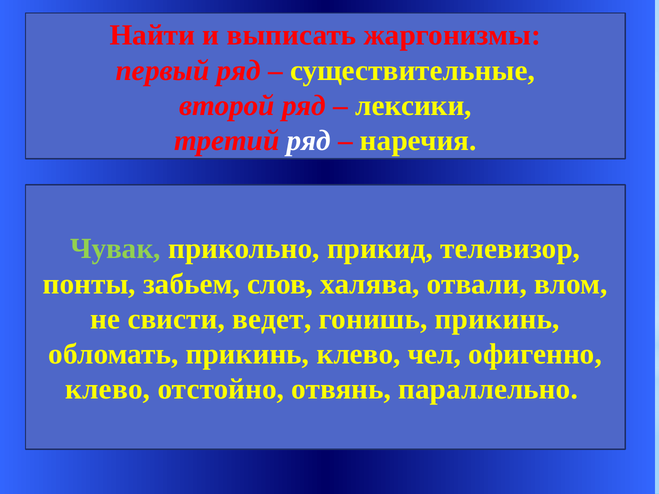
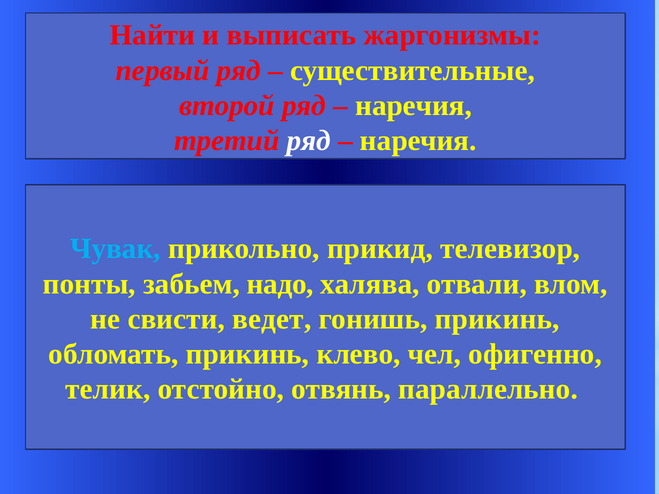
лексики: лексики -> наречия (414, 106)
Чувак colour: light green -> light blue (115, 249)
слов: слов -> надо (280, 284)
клево: клево -> телик (108, 390)
